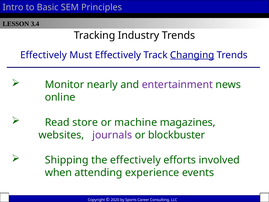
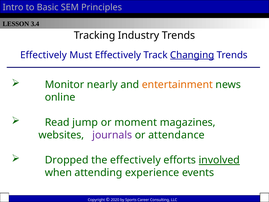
entertainment colour: purple -> orange (177, 85)
store: store -> jump (85, 122)
machine: machine -> moment (136, 122)
blockbuster: blockbuster -> attendance (176, 135)
Shipping: Shipping -> Dropped (67, 160)
involved underline: none -> present (219, 160)
